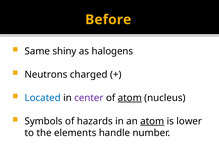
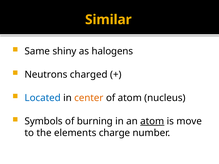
Before: Before -> Similar (108, 20)
center colour: purple -> orange (89, 98)
atom underline: present -> none (130, 98)
hazards: hazards -> burning (95, 121)
lower: lower -> move (189, 121)
handle: handle -> charge (114, 133)
